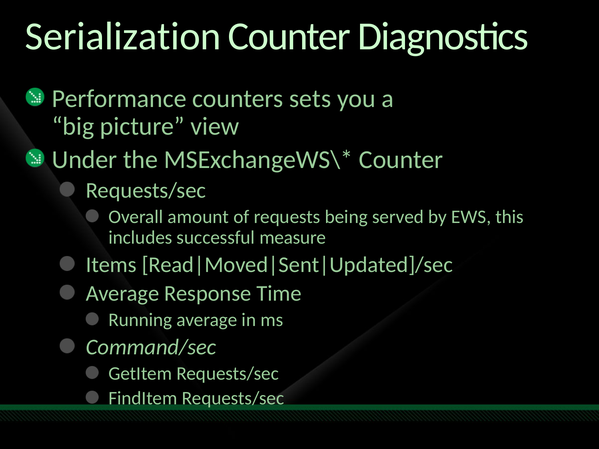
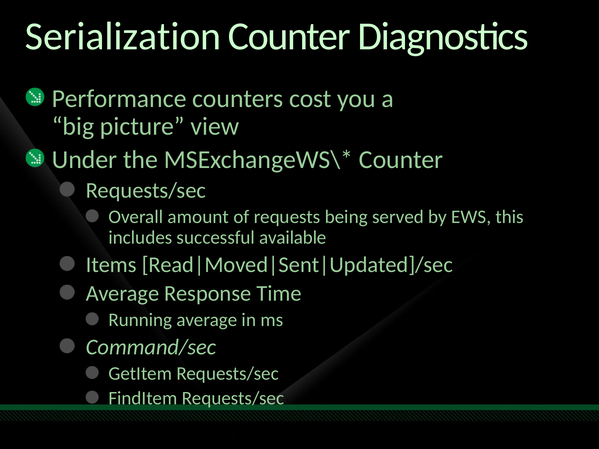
sets: sets -> cost (310, 99)
measure: measure -> available (293, 238)
